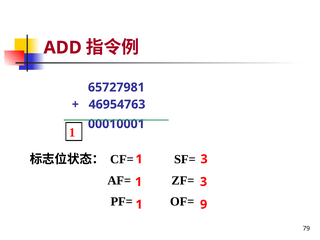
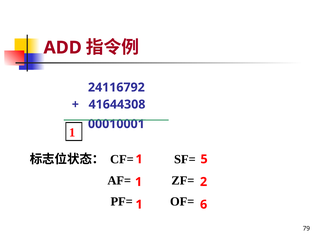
65727981: 65727981 -> 24116792 (116, 87)
46954763: 46954763 -> 41644308 (117, 104)
3: 3 -> 5 (204, 159)
3: 3 -> 2 (204, 182)
9: 9 -> 6 (204, 204)
